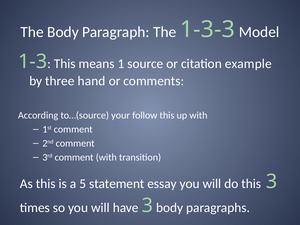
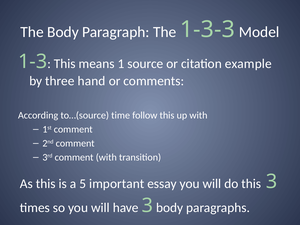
your: your -> time (121, 115)
statement: statement -> important (117, 184)
